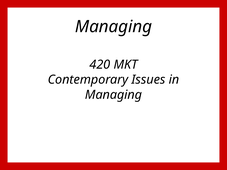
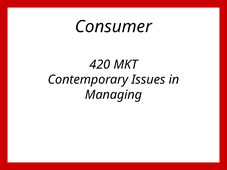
Managing: Managing -> Consumer (113, 27)
